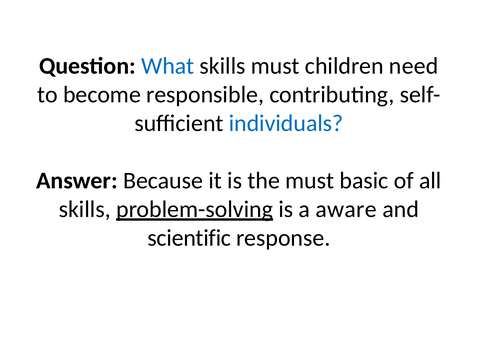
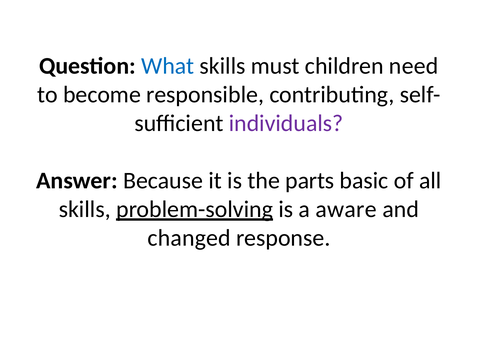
individuals colour: blue -> purple (286, 124)
the must: must -> parts (310, 181)
scientific: scientific -> changed (189, 238)
